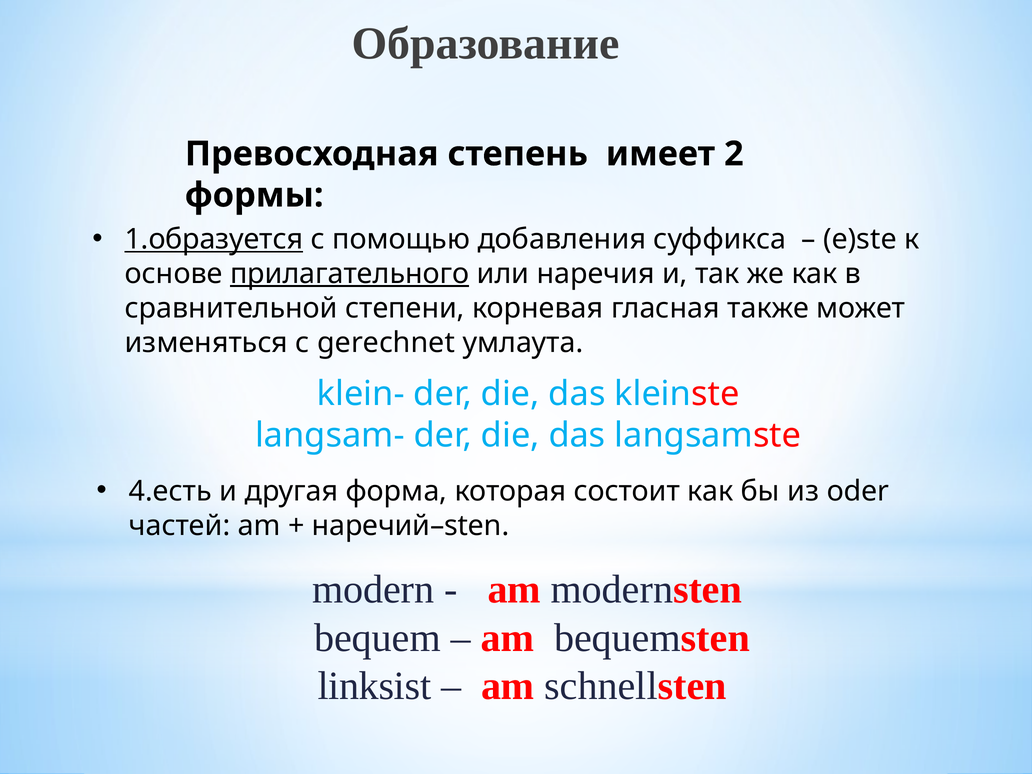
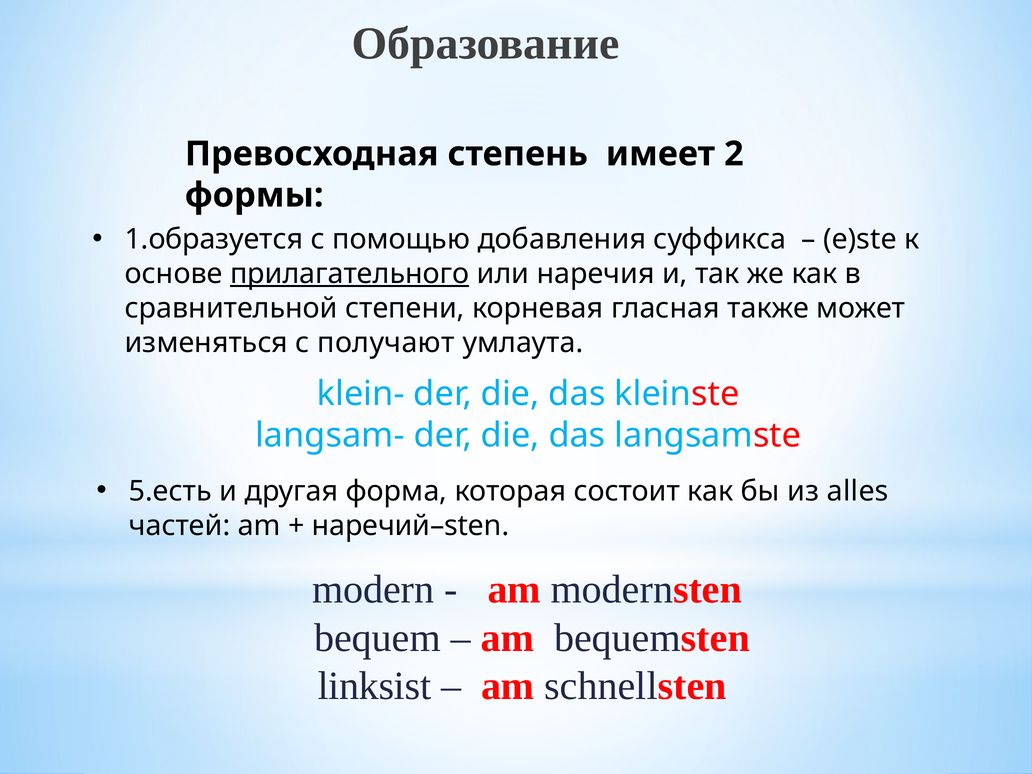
1.образуется underline: present -> none (214, 239)
gerechnet: gerechnet -> получают (386, 343)
4.есть: 4.есть -> 5.есть (170, 491)
oder: oder -> alles (858, 491)
